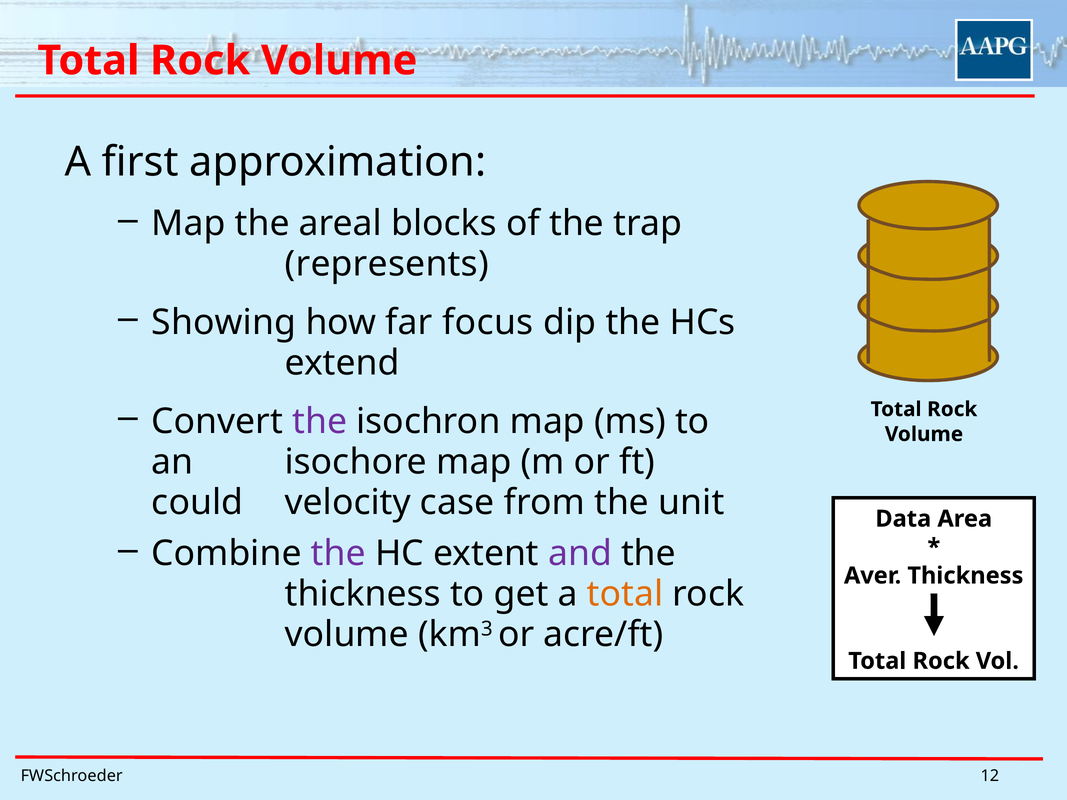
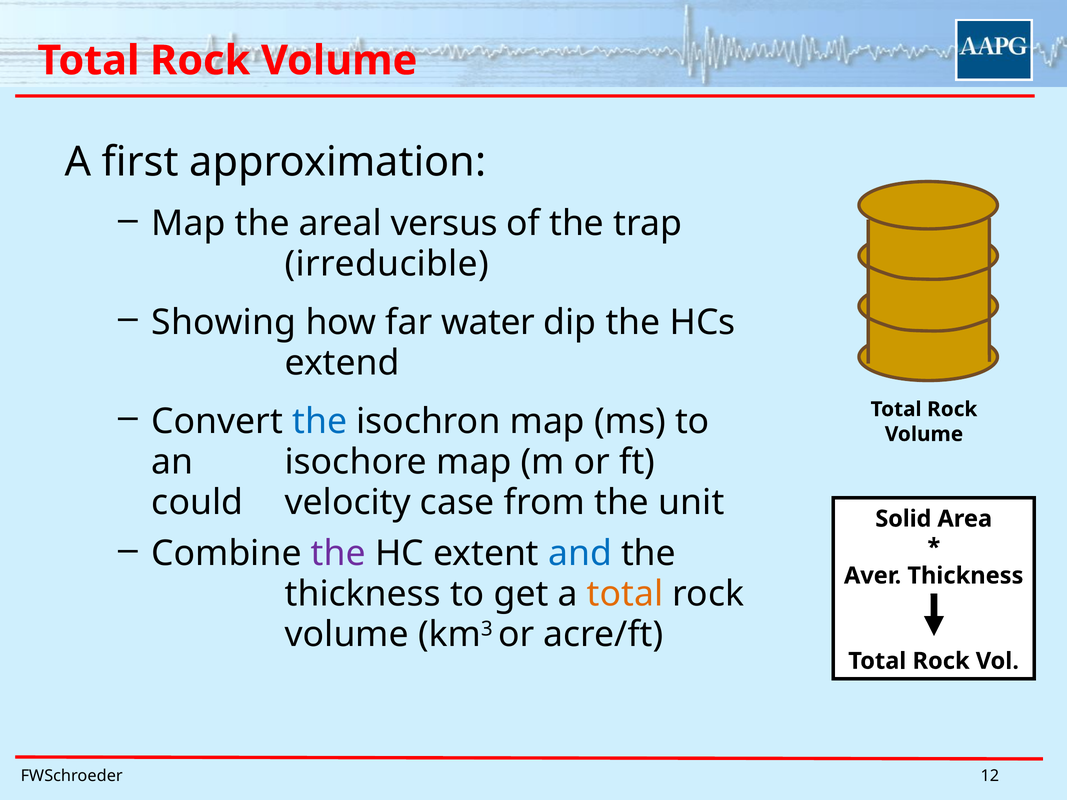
blocks: blocks -> versus (444, 224)
represents: represents -> irreducible (387, 264)
focus: focus -> water (488, 323)
the colour: purple -> blue (320, 421)
Data: Data -> Solid (903, 519)
and colour: purple -> blue (580, 554)
